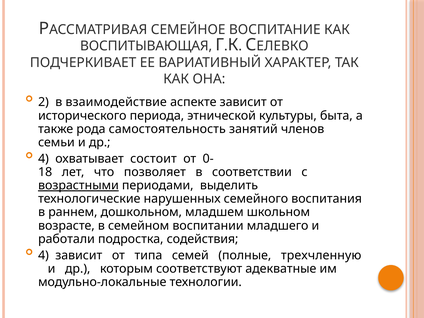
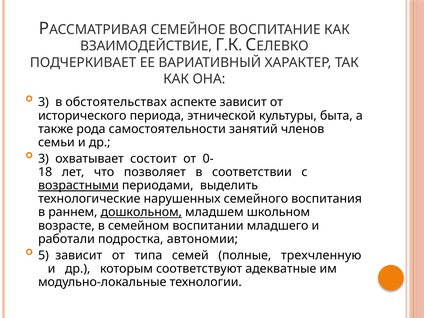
ВОСПИТЫВАЮЩАЯ: ВОСПИТЫВАЮЩАЯ -> ВЗАИМОДЕЙСТВИЕ (146, 46)
2: 2 -> 3 (43, 102)
взаимодействие: взаимодействие -> обстоятельствах (116, 102)
самостоятельность: самостоятельность -> самостоятельности (167, 129)
4: 4 -> 3 (43, 159)
дошкольном underline: none -> present (141, 212)
содействия: содействия -> автономии (202, 239)
4: 4 -> 5 (43, 255)
